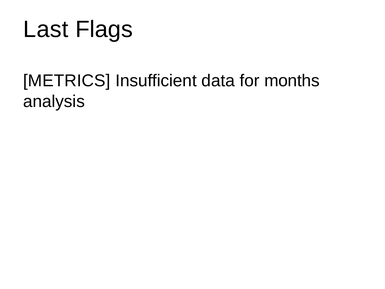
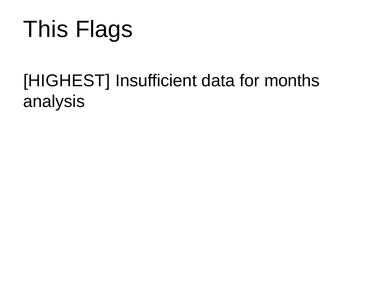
Last: Last -> This (46, 29)
METRICS: METRICS -> HIGHEST (67, 81)
